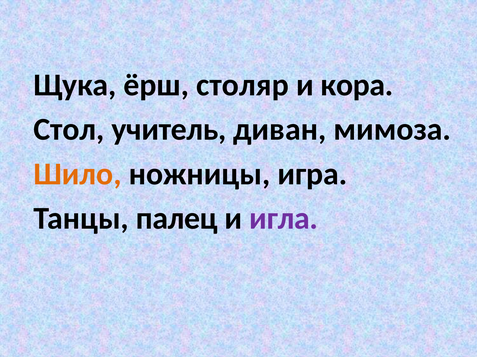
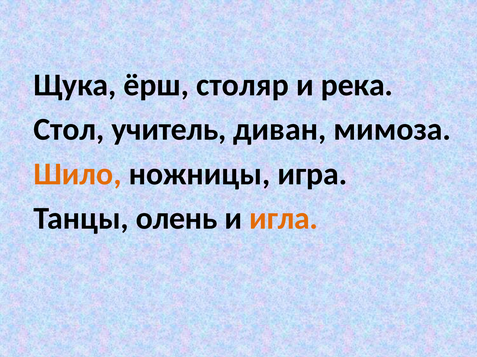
кора: кора -> река (357, 85)
палец: палец -> олень (177, 219)
игла colour: purple -> orange (284, 219)
